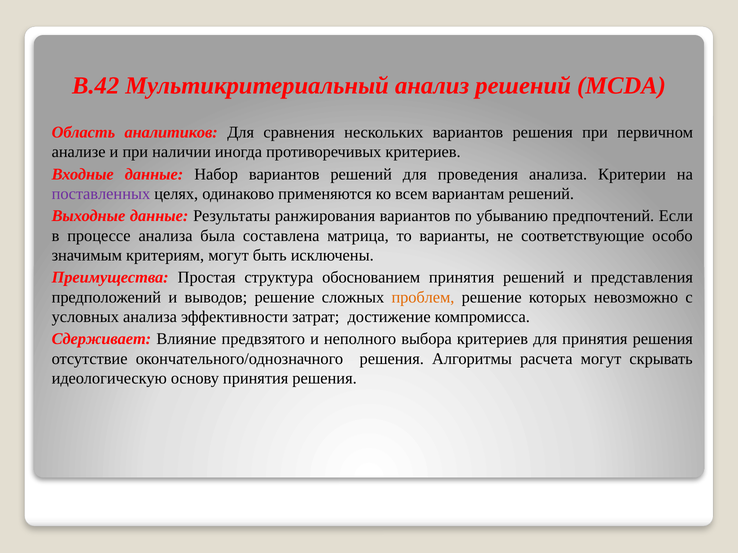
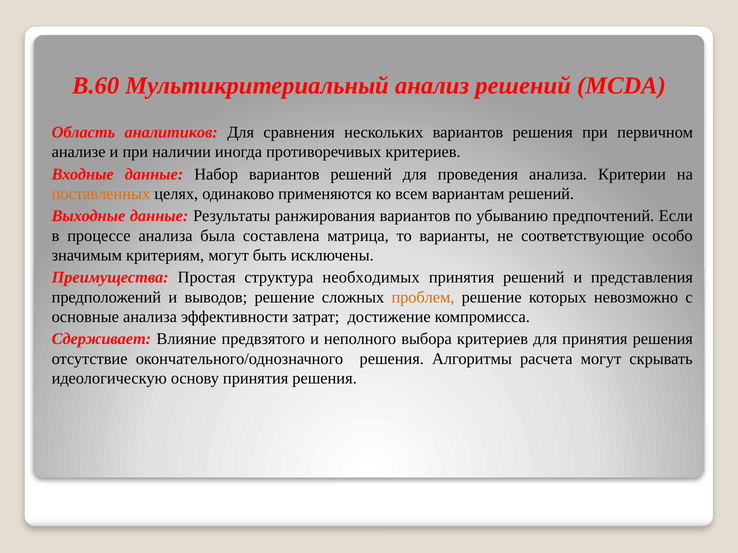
B.42: B.42 -> B.60 (96, 86)
поставленных colour: purple -> orange (101, 194)
обоснованием: обоснованием -> необходимых (371, 278)
условных: условных -> основные (85, 317)
